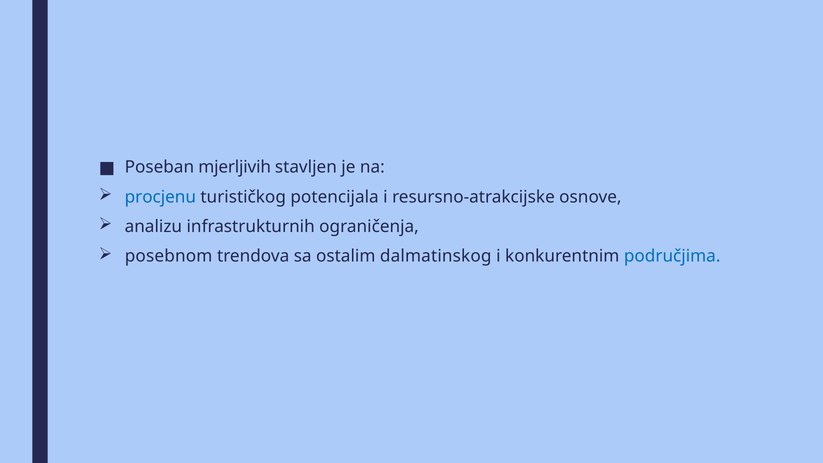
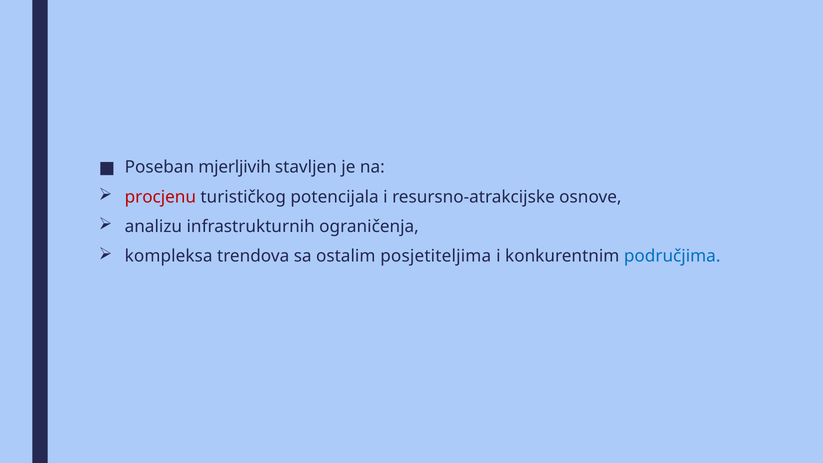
procjenu colour: blue -> red (160, 197)
posebnom: posebnom -> kompleksa (169, 256)
dalmatinskog: dalmatinskog -> posjetiteljima (436, 256)
